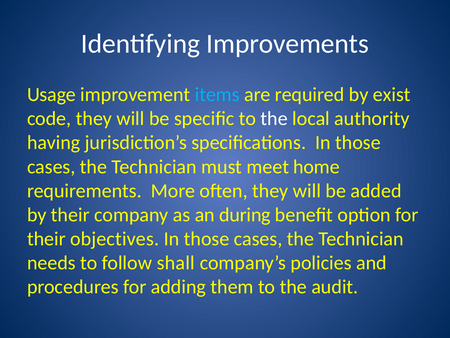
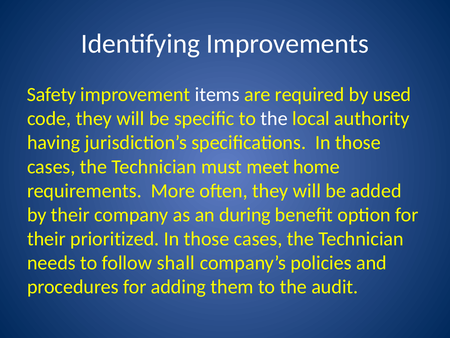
Usage: Usage -> Safety (51, 94)
items colour: light blue -> white (217, 94)
exist: exist -> used (392, 94)
objectives: objectives -> prioritized (115, 239)
